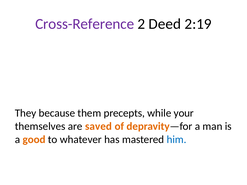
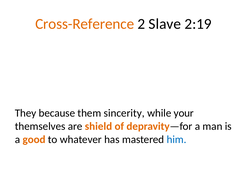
Cross-Reference colour: purple -> orange (85, 24)
Deed: Deed -> Slave (165, 24)
precepts: precepts -> sincerity (124, 113)
saved: saved -> shield (98, 126)
